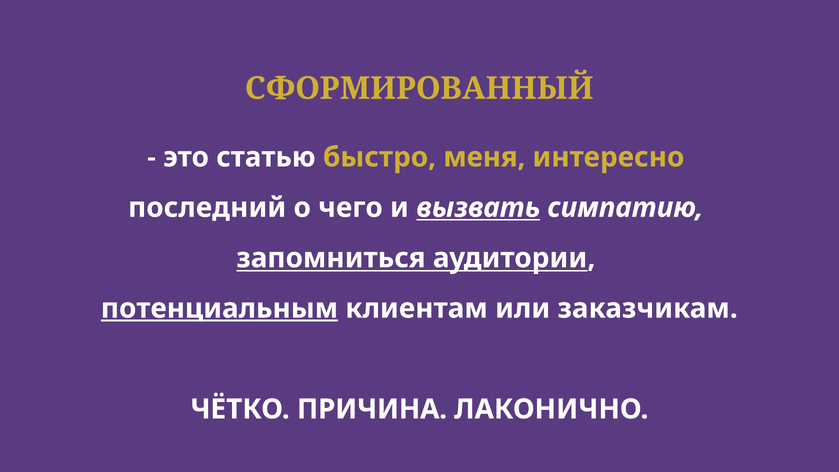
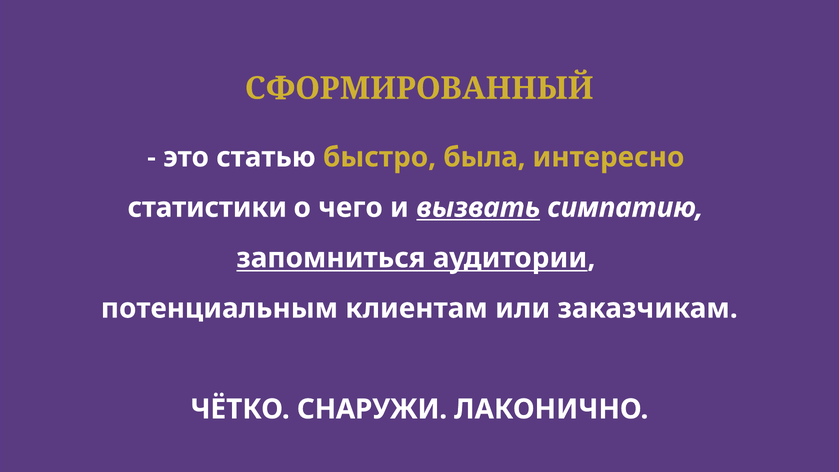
меня: меня -> была (484, 157)
последний: последний -> статистики (207, 208)
потенциальным underline: present -> none (219, 308)
ПРИЧИНА: ПРИЧИНА -> СНАРУЖИ (372, 409)
